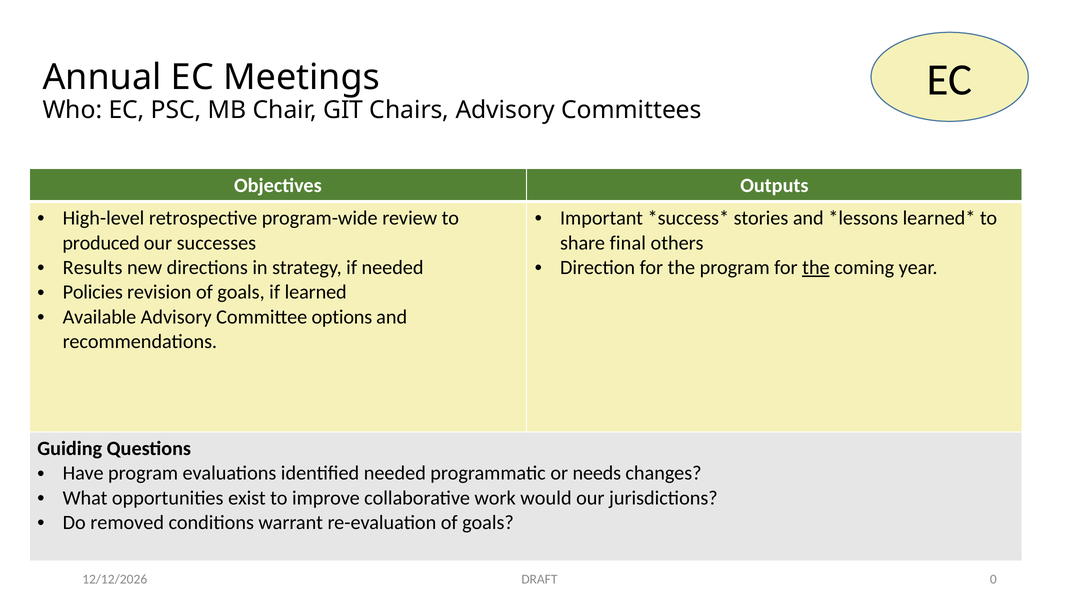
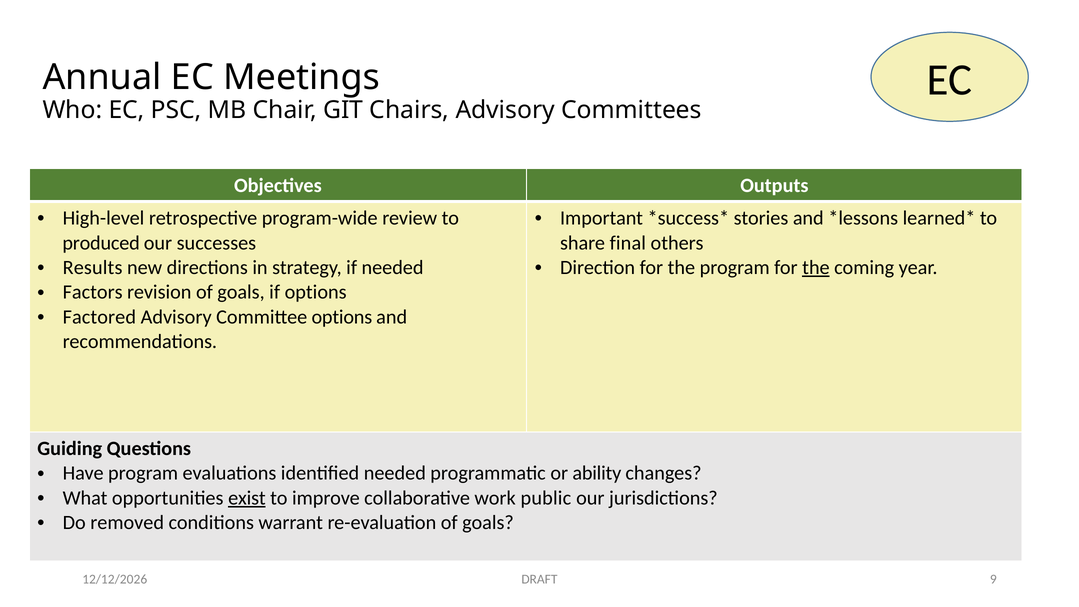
Policies: Policies -> Factors (93, 292)
if learned: learned -> options (316, 292)
Available: Available -> Factored (99, 317)
needs: needs -> ability (597, 473)
exist underline: none -> present (247, 498)
would: would -> public (546, 498)
0: 0 -> 9 (993, 579)
